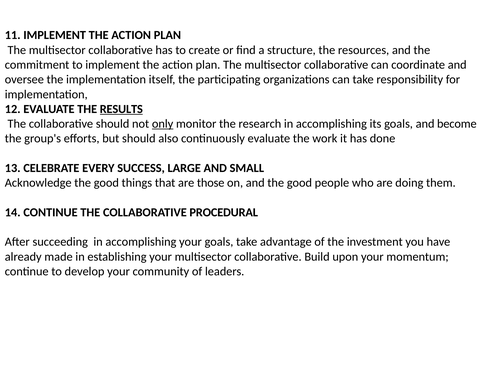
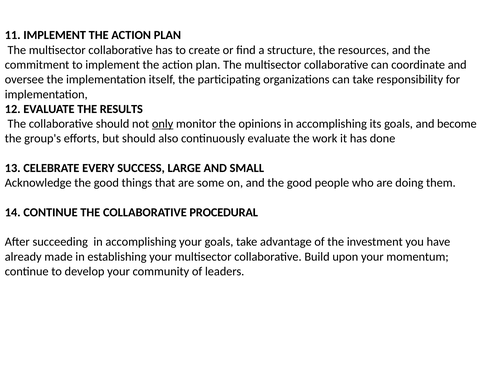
RESULTS underline: present -> none (121, 109)
research: research -> opinions (260, 124)
those: those -> some (211, 183)
